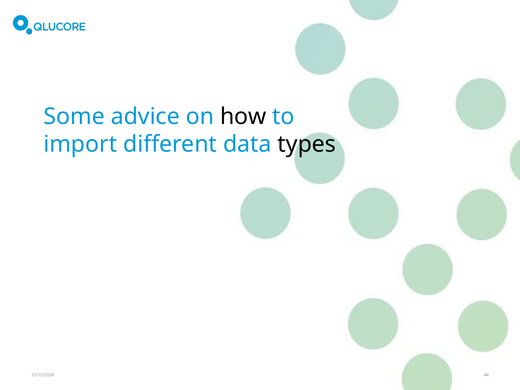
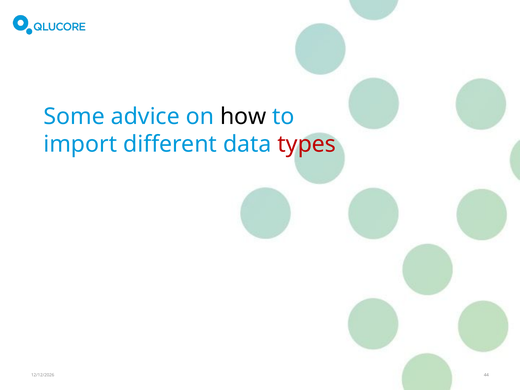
types colour: black -> red (307, 144)
